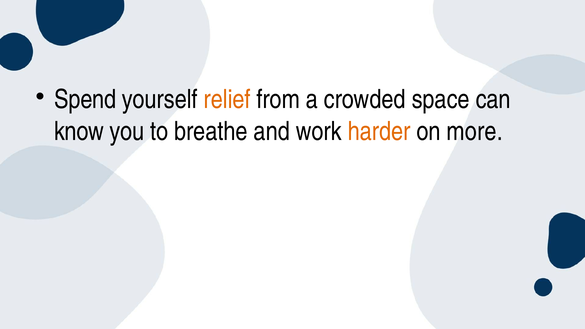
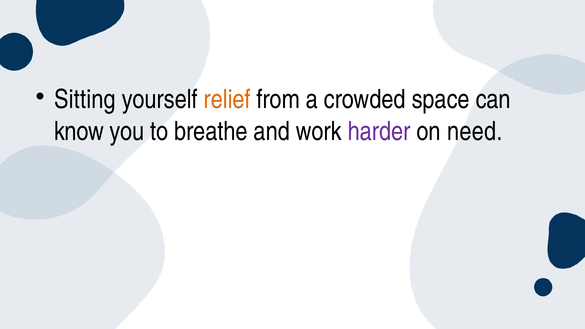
Spend: Spend -> Sitting (85, 99)
harder colour: orange -> purple (379, 131)
more: more -> need (475, 131)
